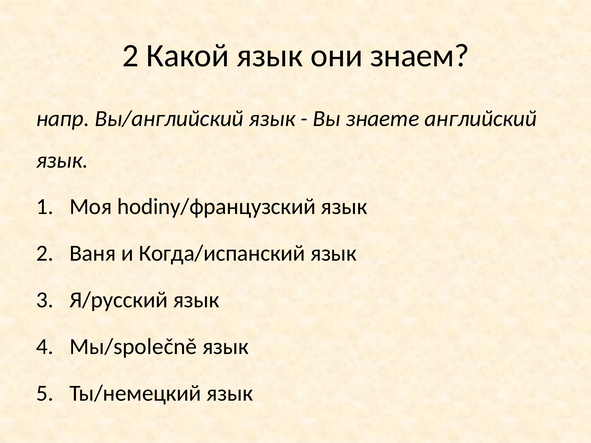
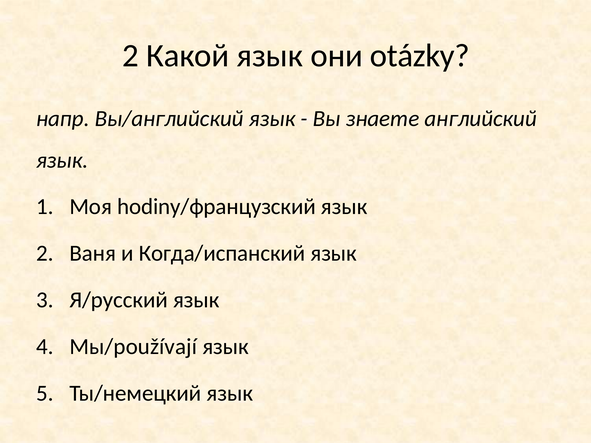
знаем: знаем -> otázky (420, 56)
Мы/společně: Мы/společně -> Мы/používají (133, 347)
